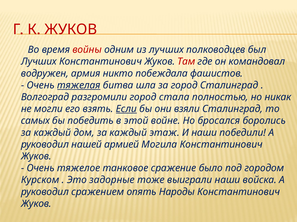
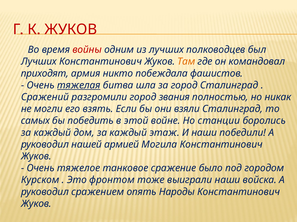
Там colour: red -> orange (186, 62)
водружен: водружен -> приходят (45, 74)
Волгоград: Волгоград -> Сражений (45, 97)
стала: стала -> звания (174, 97)
Если underline: present -> none (126, 109)
бросался: бросался -> станции (219, 121)
задорные: задорные -> фронтом (112, 181)
